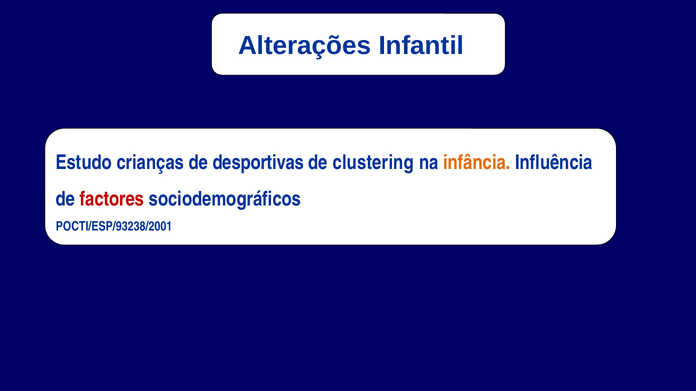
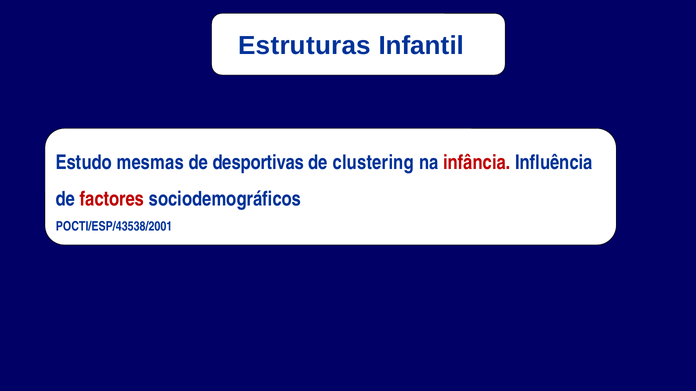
Alterações: Alterações -> Estruturas (305, 46)
crianças: crianças -> mesmas (150, 163)
infância colour: orange -> red (477, 163)
POCTI/ESP/93238/2001: POCTI/ESP/93238/2001 -> POCTI/ESP/43538/2001 (114, 227)
